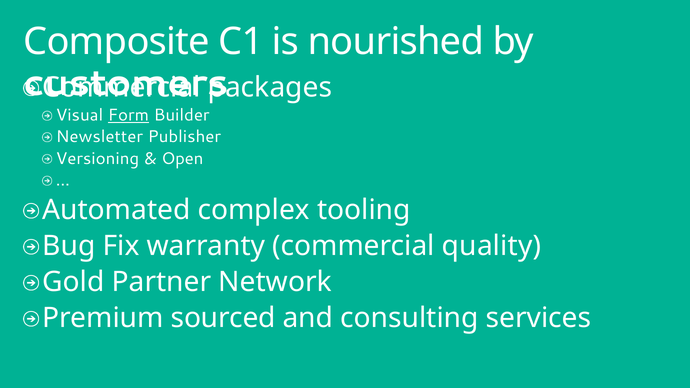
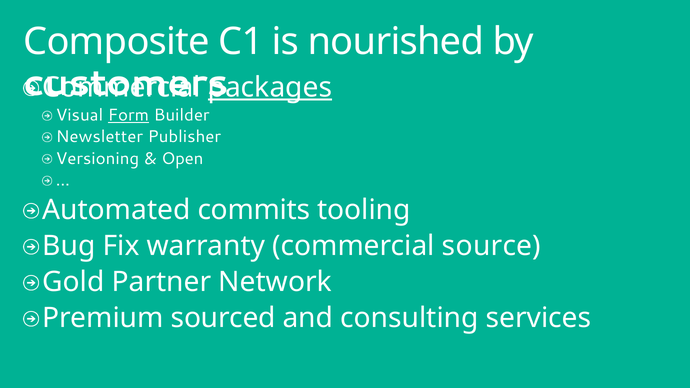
packages underline: none -> present (270, 87)
complex: complex -> commits (254, 210)
quality: quality -> source (491, 246)
